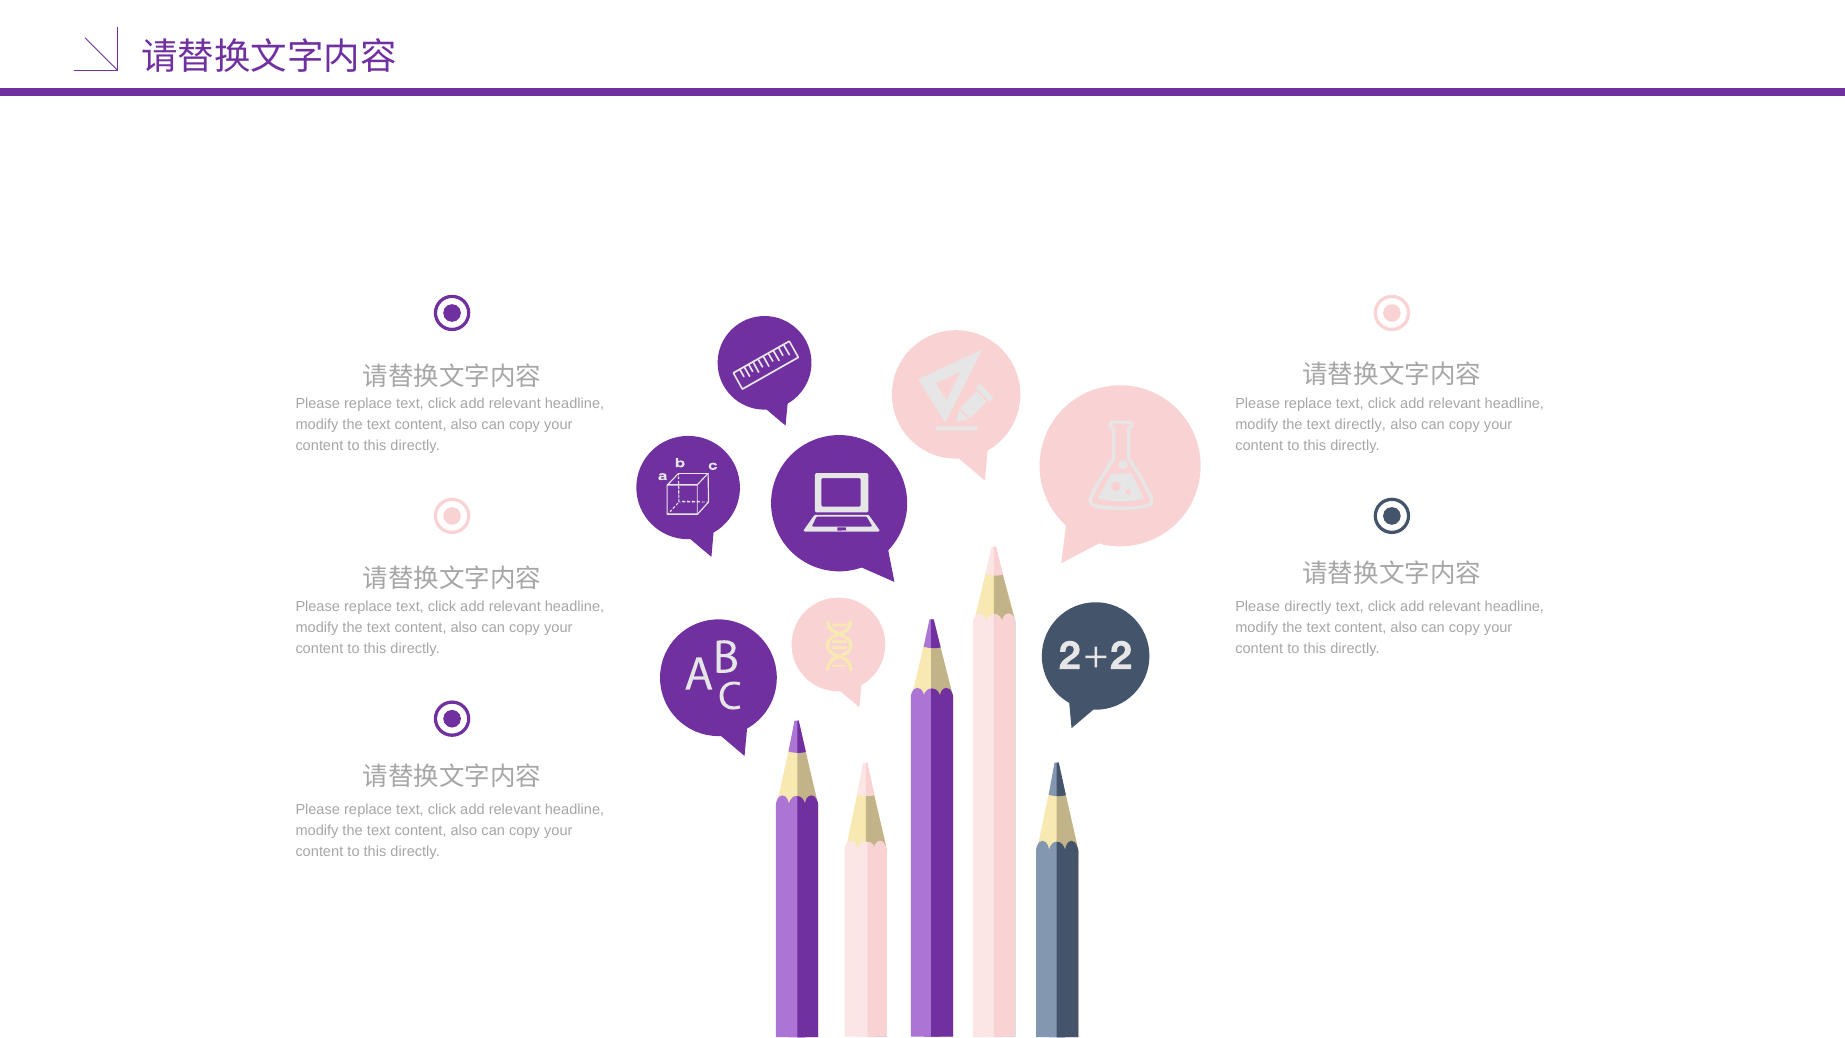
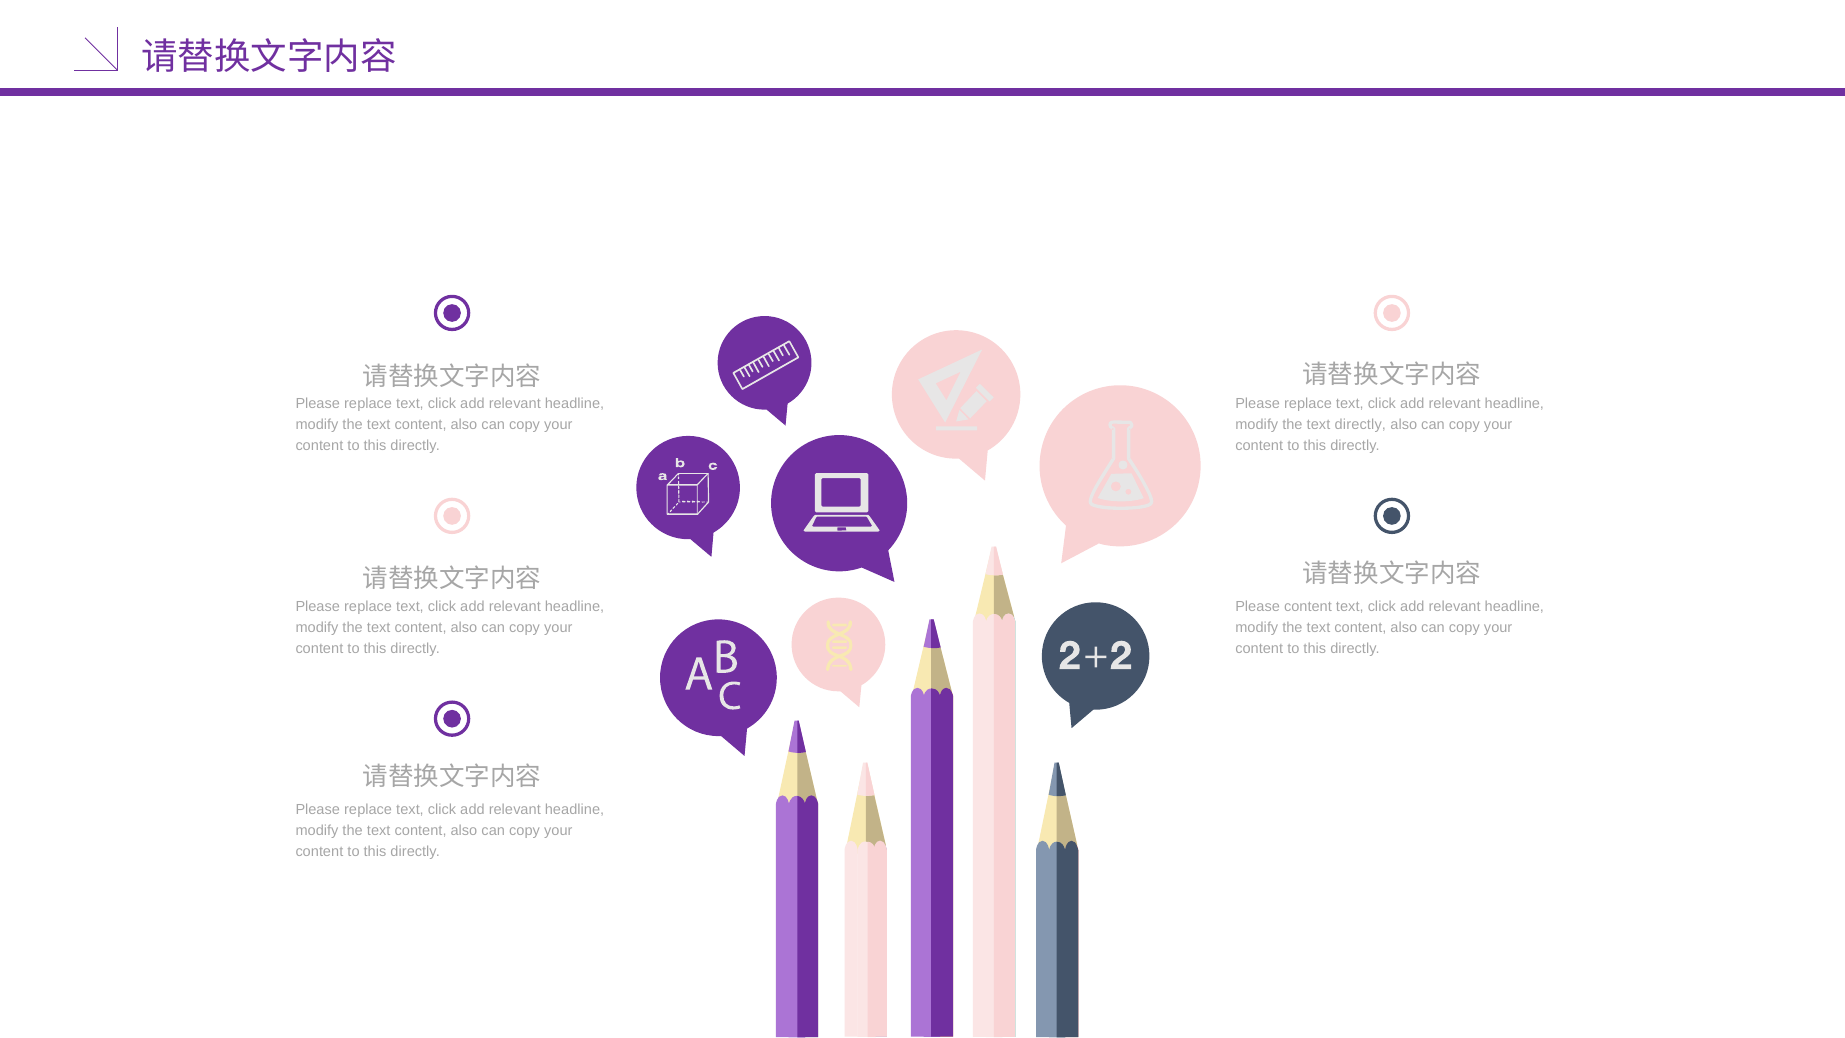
Please directly: directly -> content (1308, 607)
